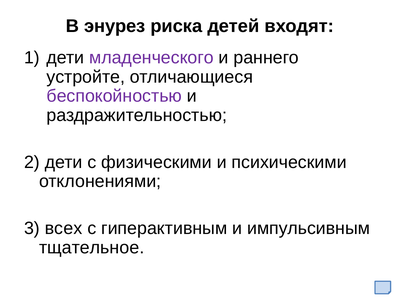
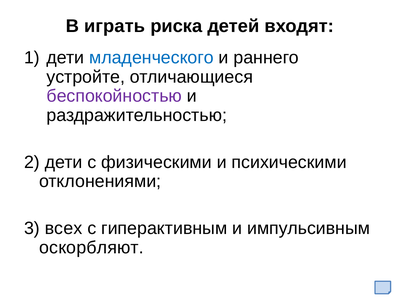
энурез: энурез -> играть (115, 26)
младенческого colour: purple -> blue (151, 58)
тщательное: тщательное -> оскорбляют (92, 248)
